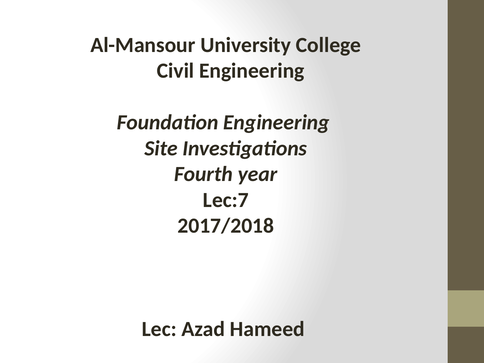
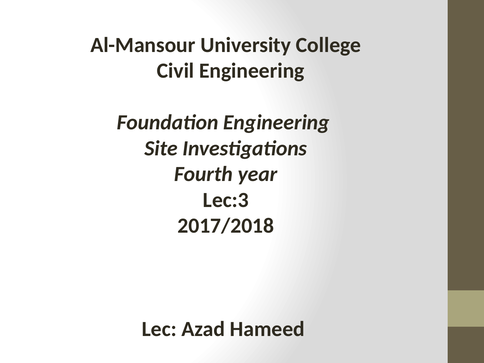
Lec:7: Lec:7 -> Lec:3 (226, 200)
